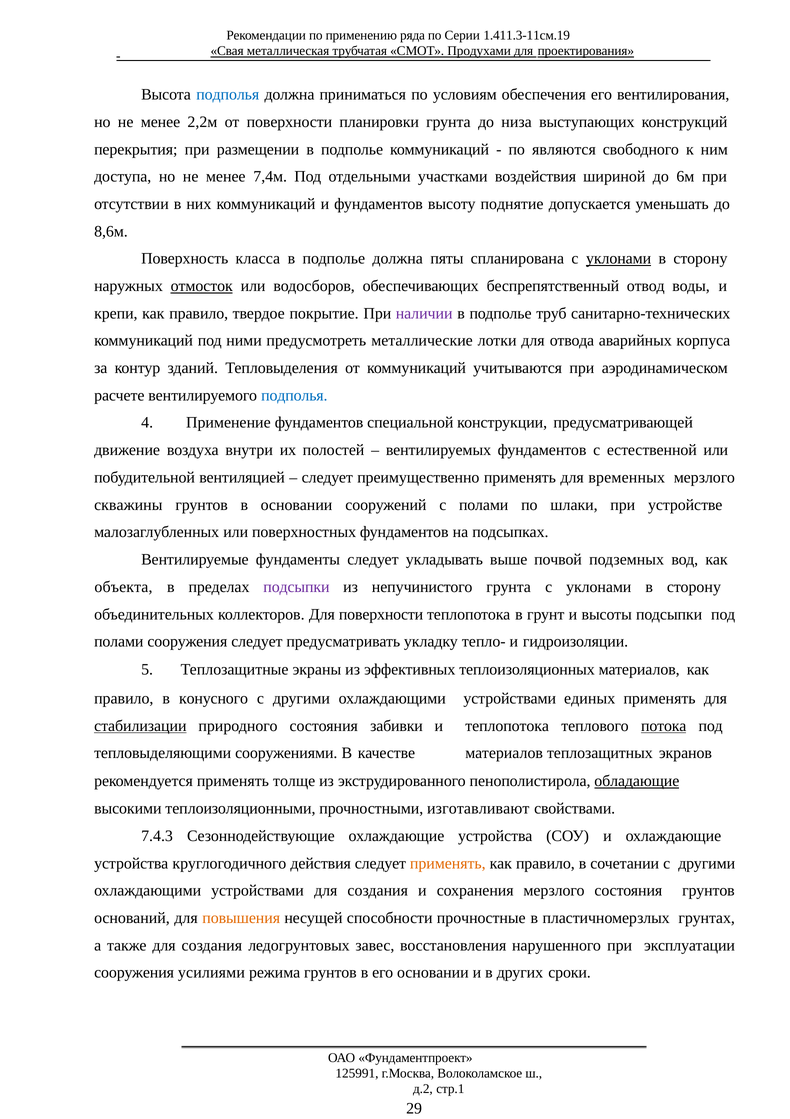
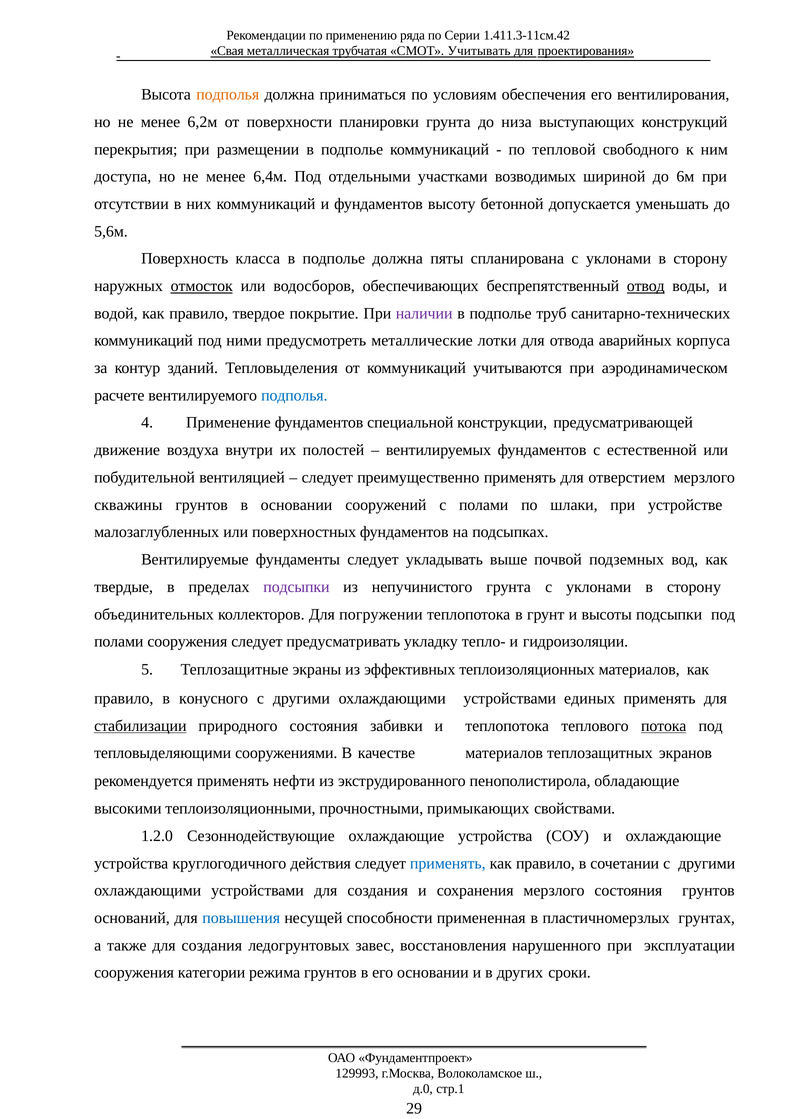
1.411.3-11см.19: 1.411.3-11см.19 -> 1.411.3-11см.42 (527, 35)
Продухами: Продухами -> Учитывать (479, 51)
подполья colour: blue -> orange (228, 95)
2,2м: 2,2м -> 6,2м (202, 122)
являются: являются -> тепловой (564, 149)
7,4м: 7,4м -> 6,4м (270, 177)
воздействия: воздействия -> возводимых (536, 177)
поднятие: поднятие -> бетонной (512, 204)
8,6м: 8,6м -> 5,6м (111, 231)
уклонами underline: present -> none (619, 259)
отвод underline: none -> present (646, 286)
крепи: крепи -> водой (116, 313)
временных: временных -> отверстием (627, 477)
объекта: объекта -> твердые (124, 587)
Для поверхности: поверхности -> погружении (381, 614)
толще: толще -> нефти (294, 781)
обладающие underline: present -> none (637, 781)
изготавливают: изготавливают -> примыкающих (478, 808)
7.4.3: 7.4.3 -> 1.2.0 (157, 836)
применять colour: orange -> blue (448, 863)
повышения colour: orange -> blue (241, 918)
прочностные: прочностные -> примененная (481, 918)
усилиями: усилиями -> категории (212, 972)
125991: 125991 -> 129993 (357, 1073)
д.2: д.2 -> д.0 (423, 1089)
